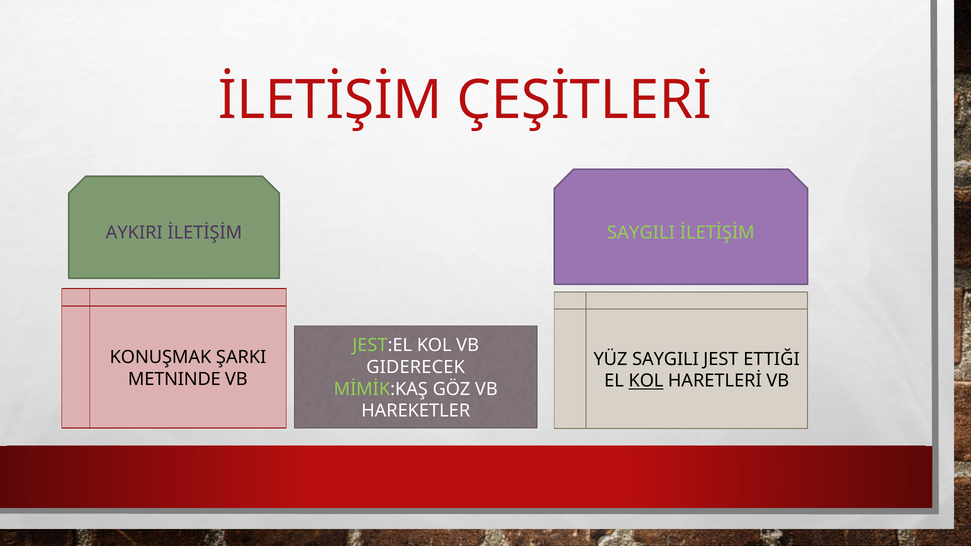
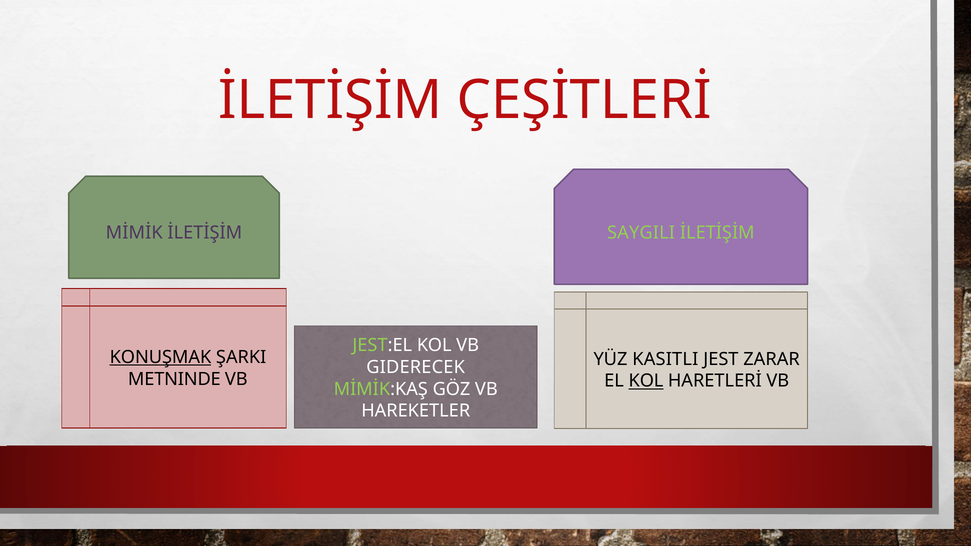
AYKIRI: AYKIRI -> MİMİK (134, 233)
KONUŞMAK underline: none -> present (160, 357)
SAYGILI: SAYGILI -> KASITLI (665, 359)
ETTIĞI: ETTIĞI -> ZARAR (772, 359)
